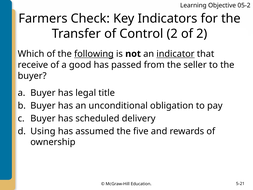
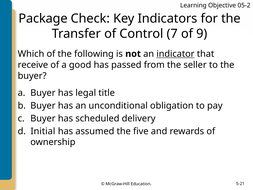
Farmers: Farmers -> Package (43, 19)
Control 2: 2 -> 7 (172, 34)
of 2: 2 -> 9 (202, 34)
following underline: present -> none (94, 54)
Using: Using -> Initial (43, 131)
